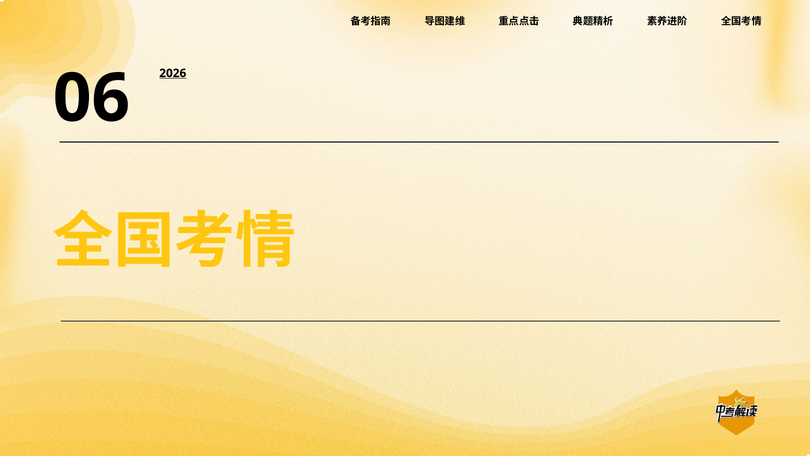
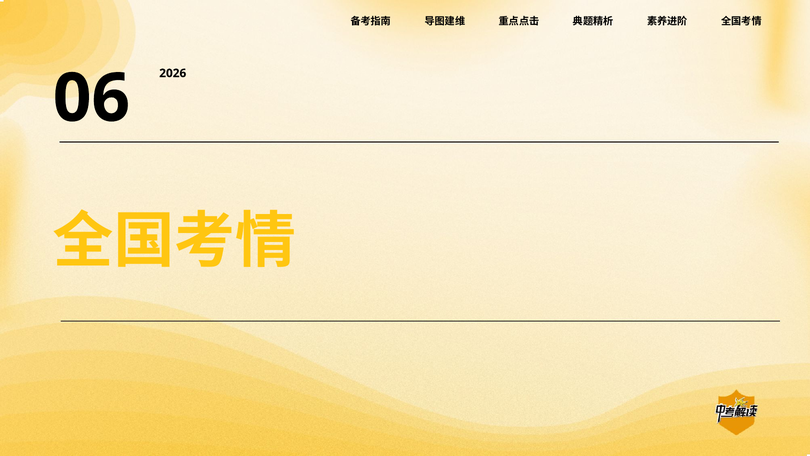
2026 underline: present -> none (173, 73)
